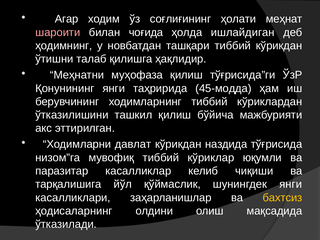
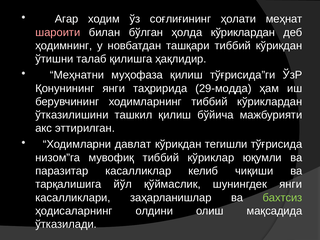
чоғида: чоғида -> бўлган (146, 32)
ҳолда ишлайдиган: ишлайдиган -> кўриклардан (243, 32)
45-модда: 45-модда -> 29-модда (223, 88)
наздида: наздида -> тегишли (226, 144)
бахтсиз colour: yellow -> light green (282, 198)
